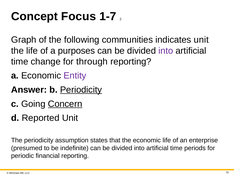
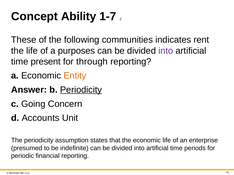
Focus: Focus -> Ability (79, 16)
Graph: Graph -> These (24, 40)
indicates unit: unit -> rent (201, 40)
change: change -> present (46, 62)
Entity colour: purple -> orange (75, 76)
Concern underline: present -> none (65, 104)
Reported: Reported -> Accounts (41, 118)
